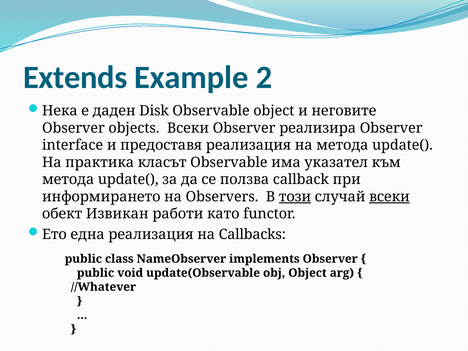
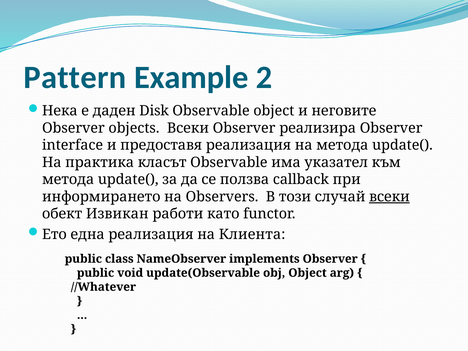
Extends: Extends -> Pattern (75, 77)
този underline: present -> none (295, 197)
Callbacks: Callbacks -> Клиента (252, 234)
